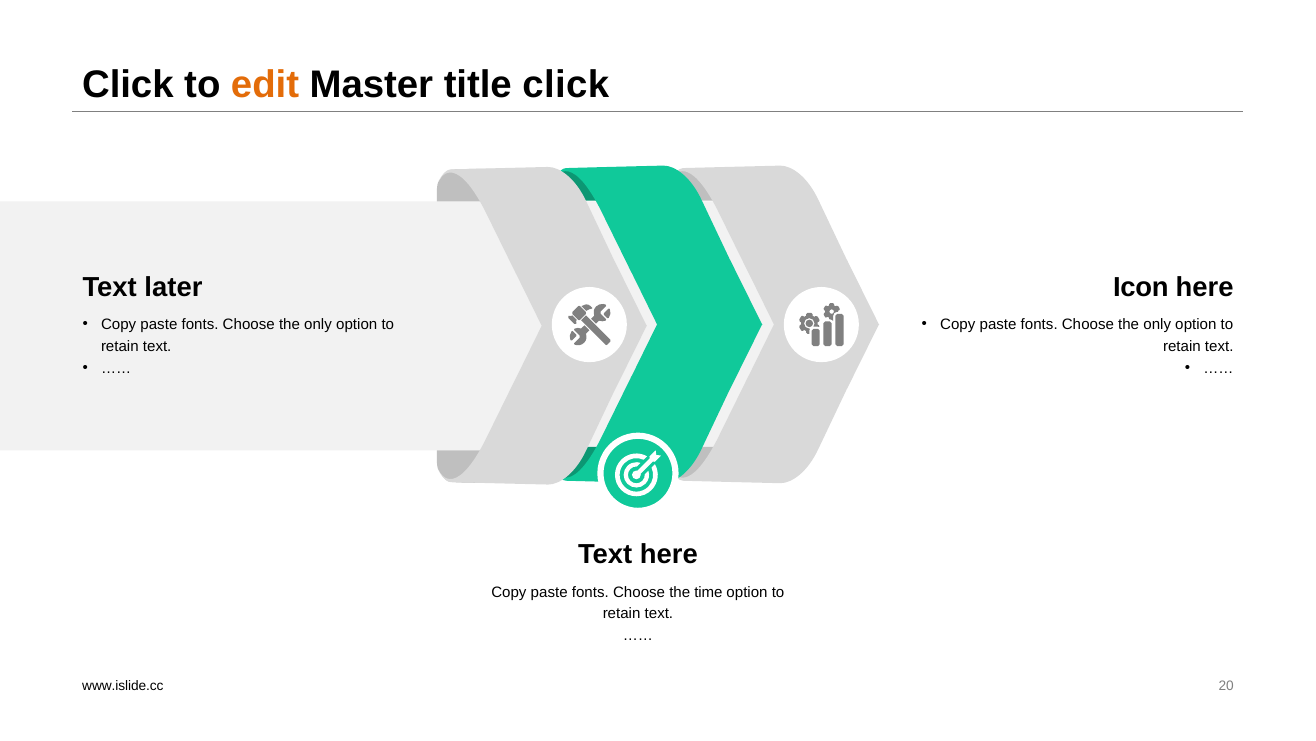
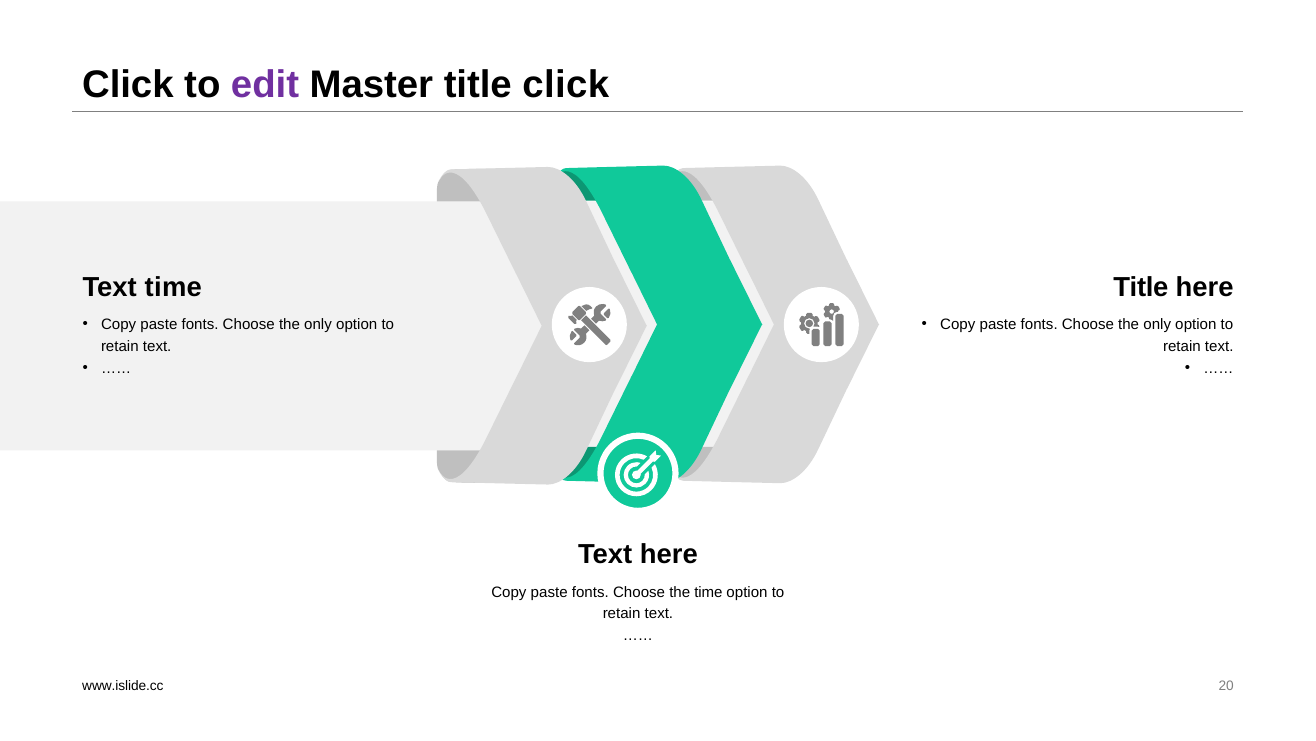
edit colour: orange -> purple (265, 85)
Text later: later -> time (173, 287)
Icon: Icon -> Title (1141, 287)
